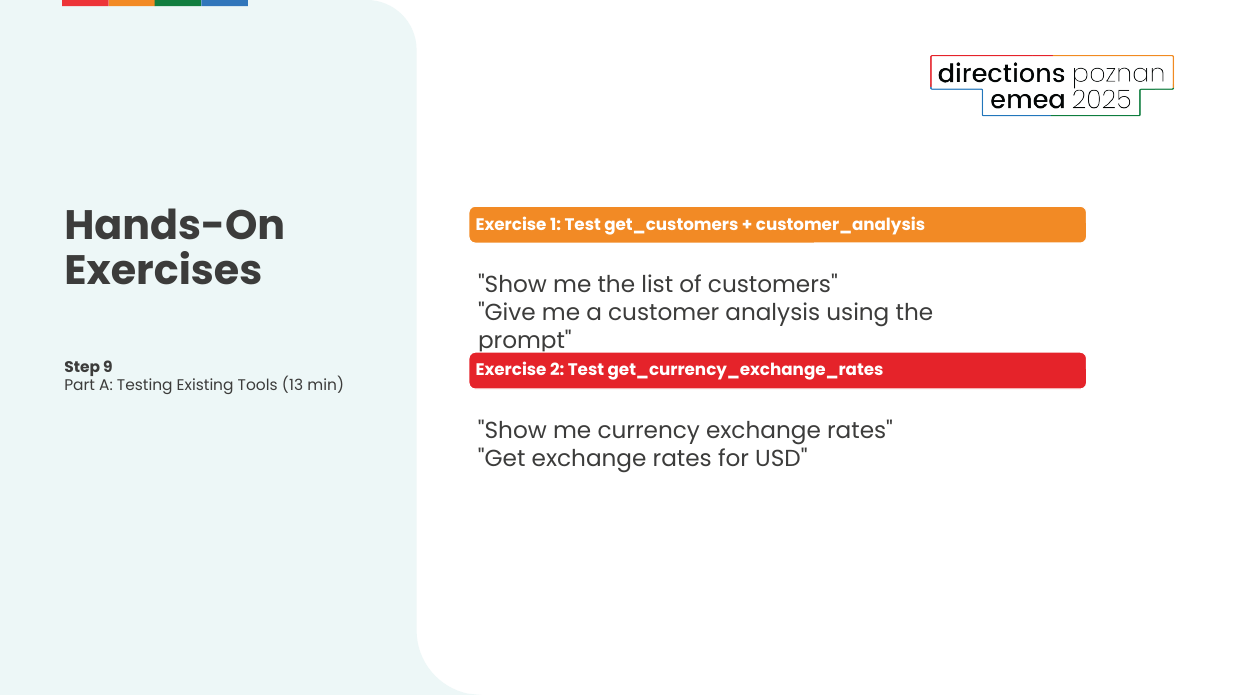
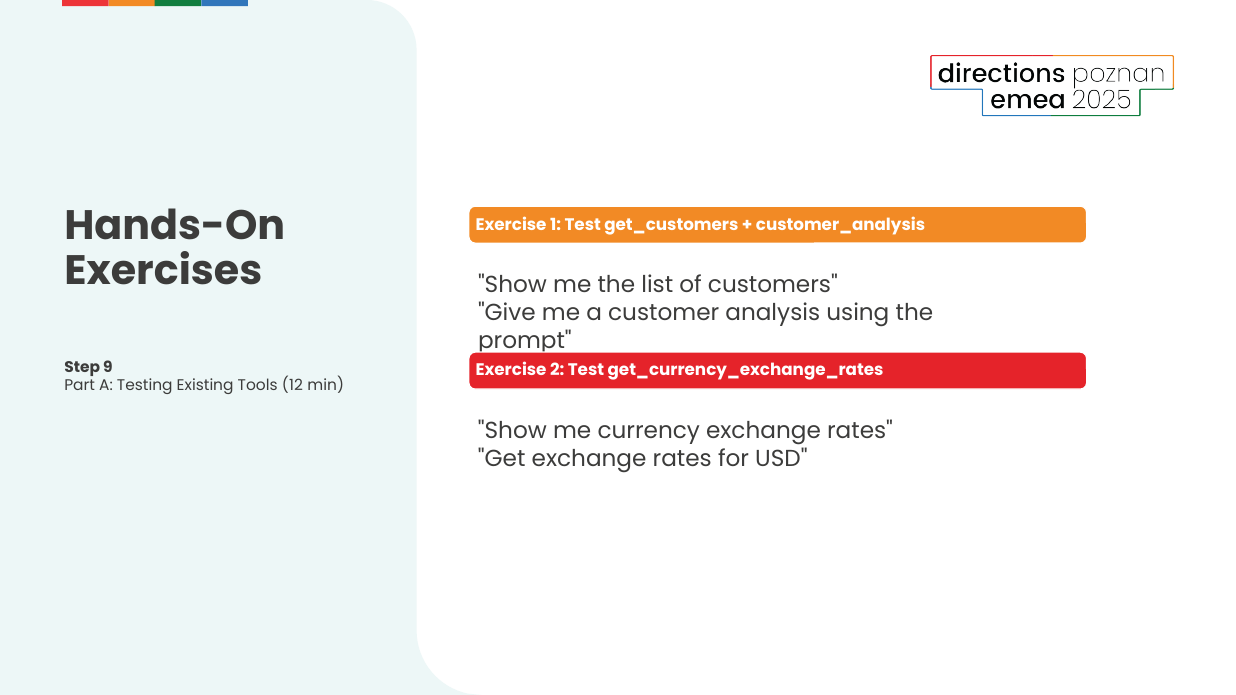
13: 13 -> 12 (293, 386)
